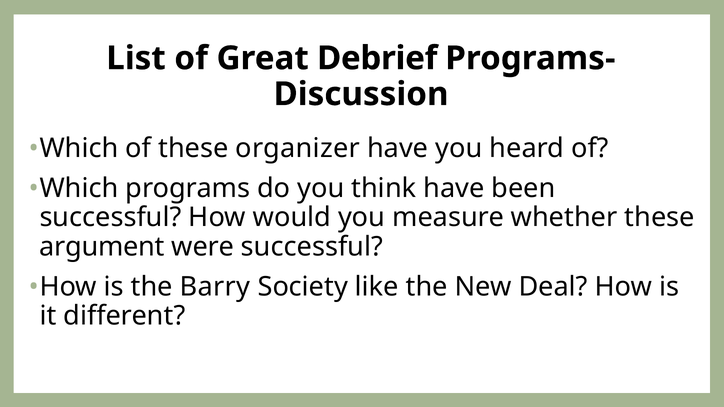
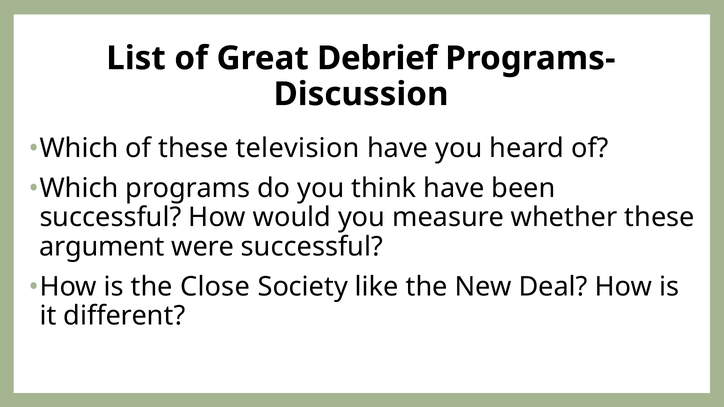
organizer: organizer -> television (298, 148)
Barry: Barry -> Close (215, 287)
